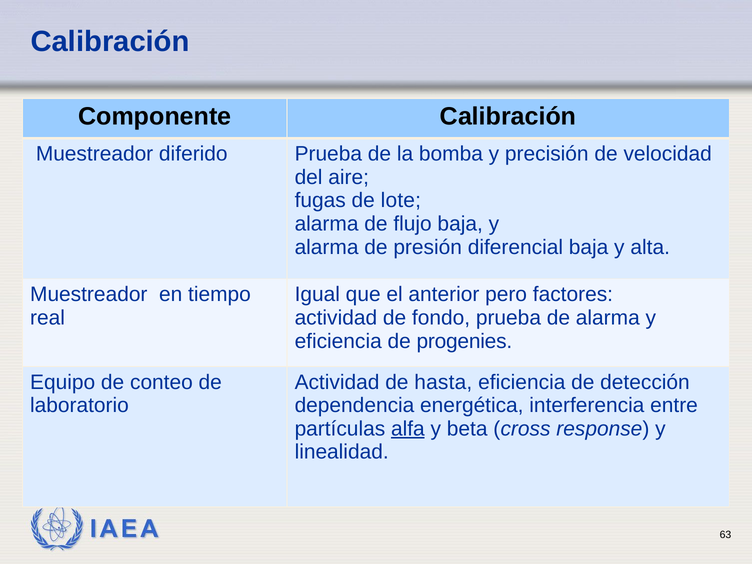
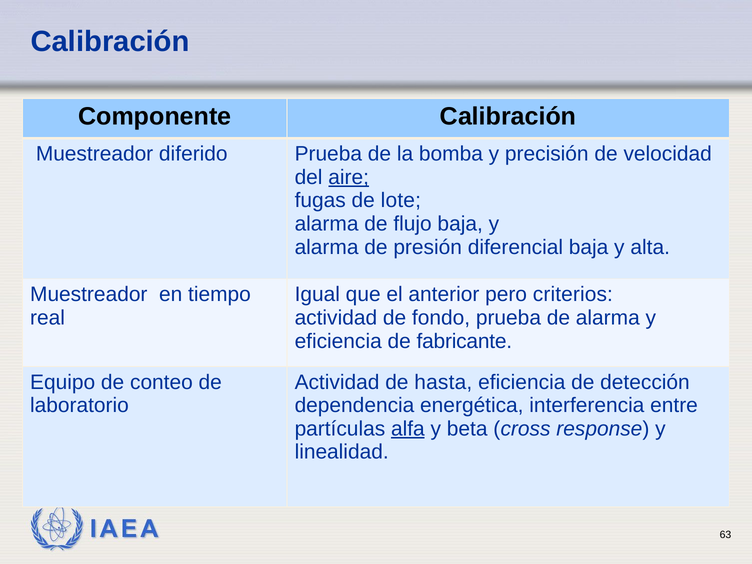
aire underline: none -> present (349, 177)
factores: factores -> criterios (573, 295)
progenies: progenies -> fabricante (464, 341)
